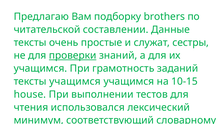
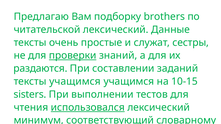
читательской составлении: составлении -> лексический (116, 30)
учащимся: учащимся -> раздаются (40, 69)
грамотность: грамотность -> составлении (123, 69)
house: house -> sisters (30, 95)
использовался underline: none -> present (88, 108)
